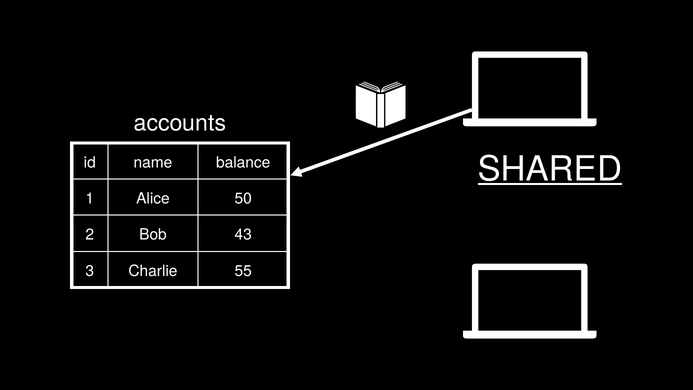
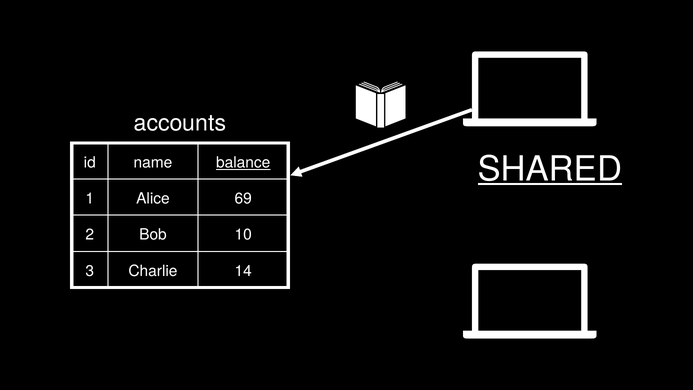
balance underline: none -> present (243, 163)
50: 50 -> 69 (243, 199)
43: 43 -> 10 (243, 235)
55: 55 -> 14 (243, 271)
